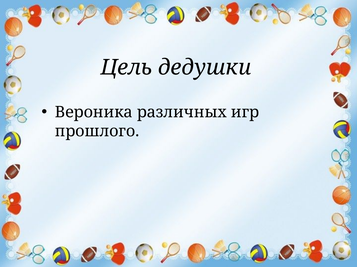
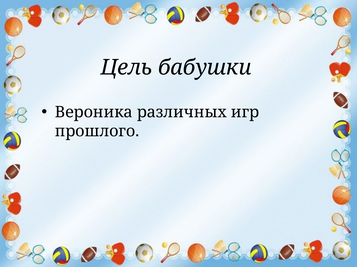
дедушки: дедушки -> бабушки (205, 68)
